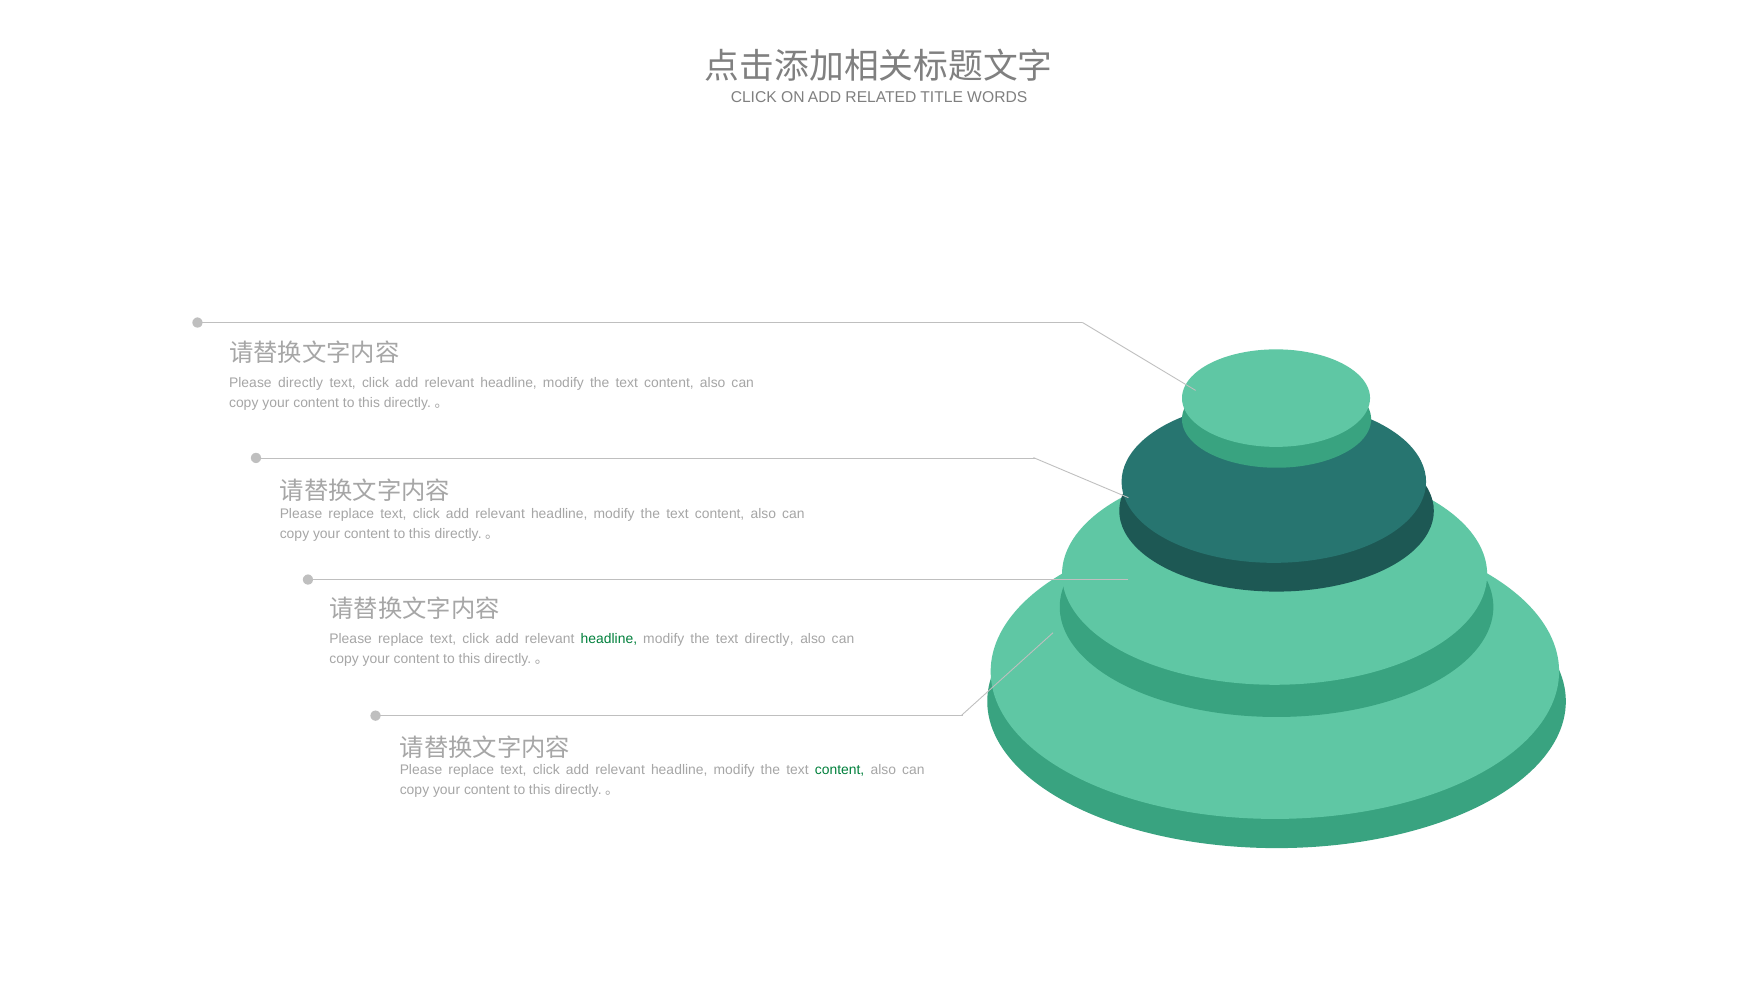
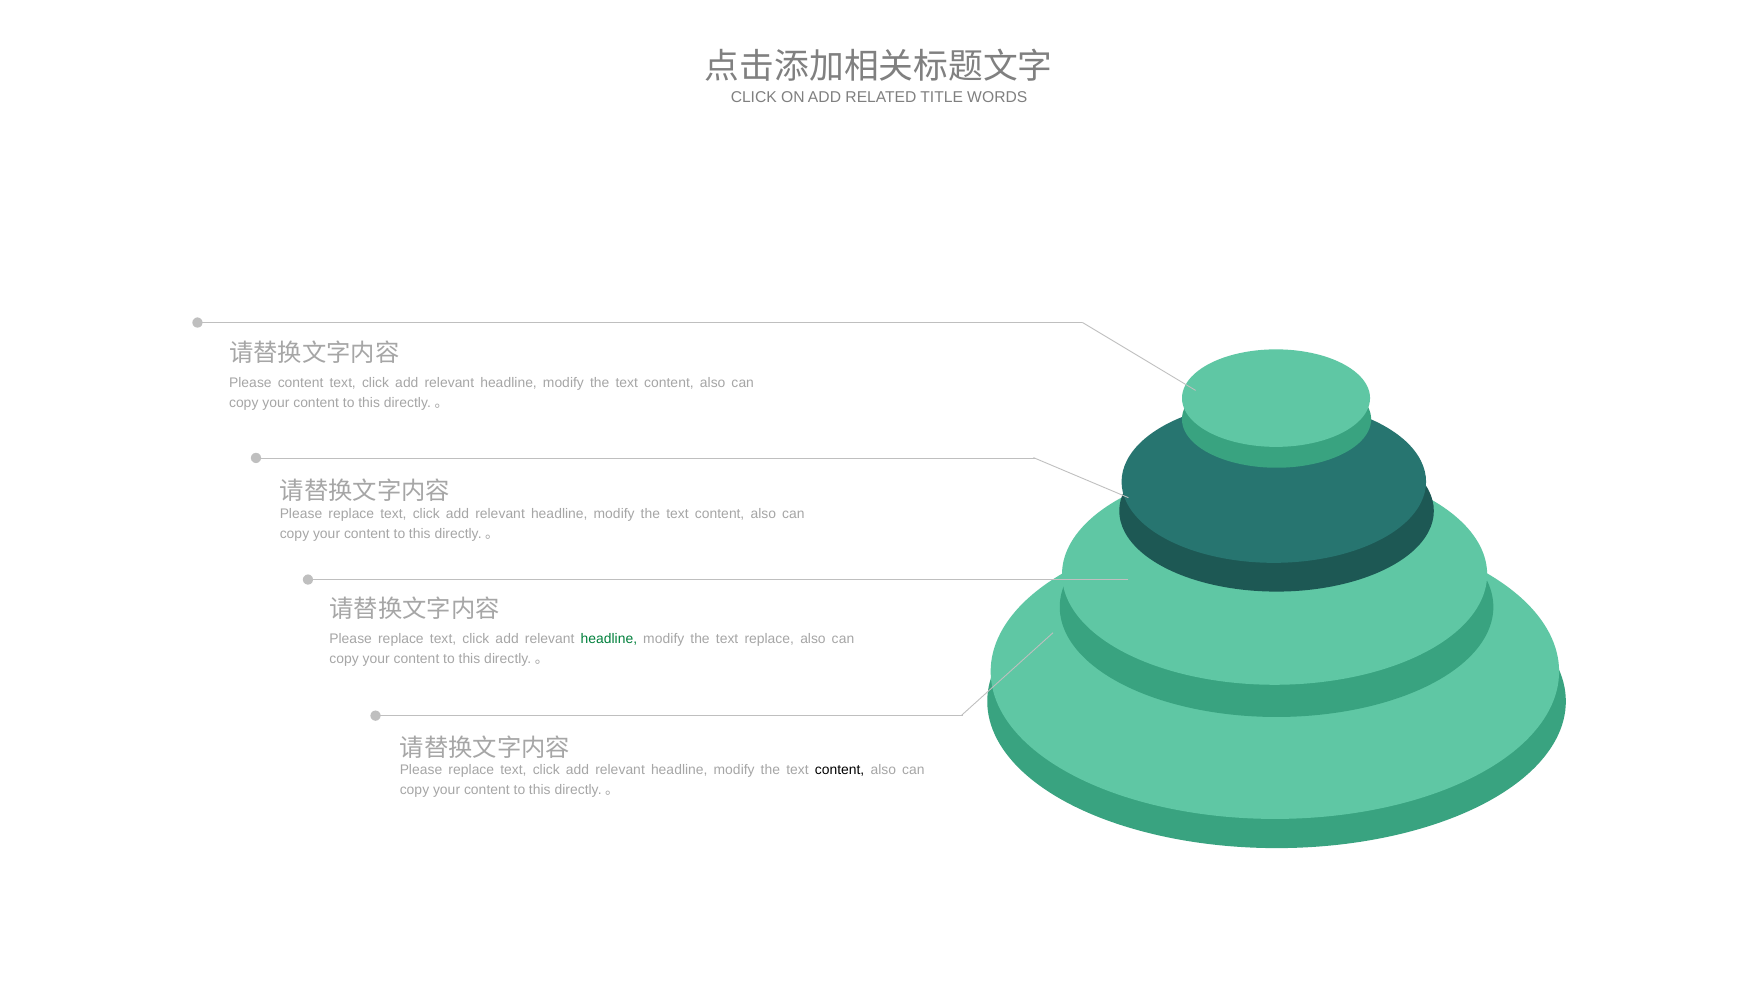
Please directly: directly -> content (301, 383)
text directly: directly -> replace (769, 639)
content colour: green -> black (840, 770)
